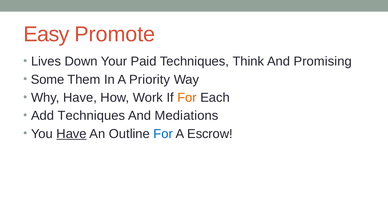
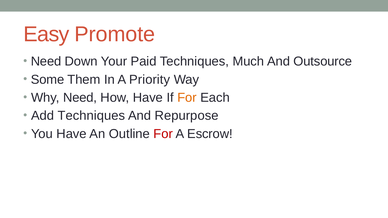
Lives: Lives -> Need (46, 62)
Think: Think -> Much (248, 62)
Promising: Promising -> Outsource (323, 62)
Why Have: Have -> Need (80, 98)
How Work: Work -> Have (148, 98)
Mediations: Mediations -> Repurpose (187, 116)
Have underline: present -> none (72, 134)
For colour: blue -> red (163, 134)
